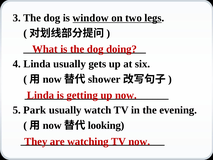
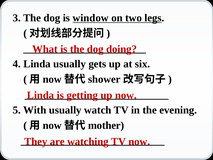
Park: Park -> With (35, 110)
looking: looking -> mother (106, 125)
